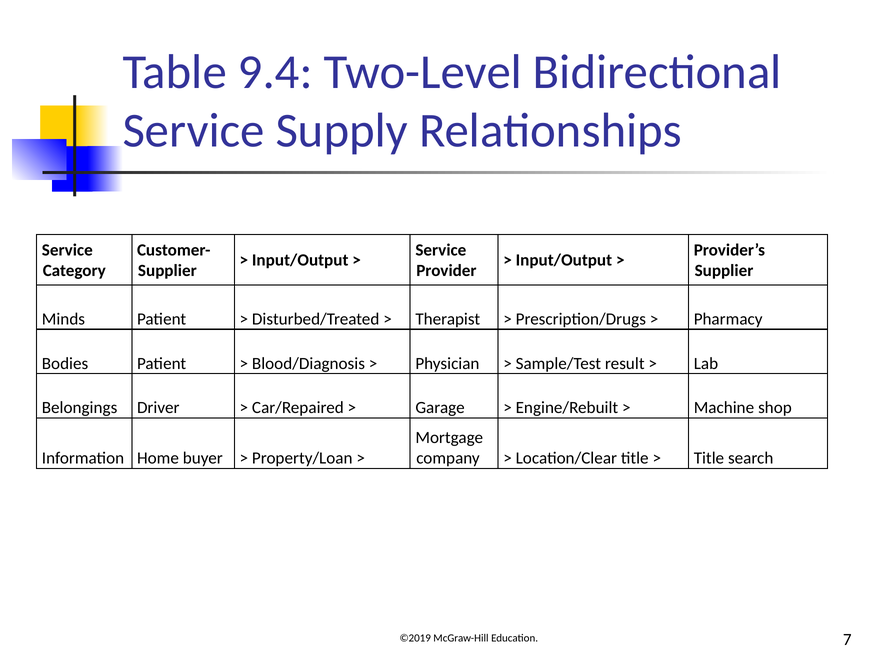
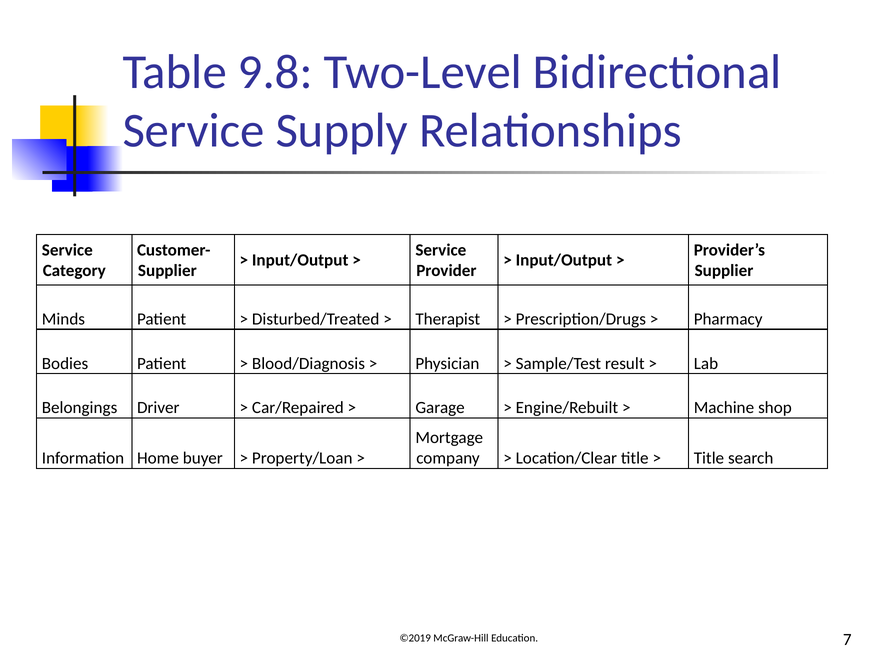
9.4: 9.4 -> 9.8 (275, 72)
